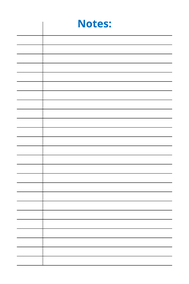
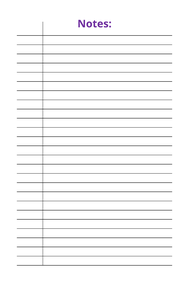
Notes colour: blue -> purple (94, 24)
